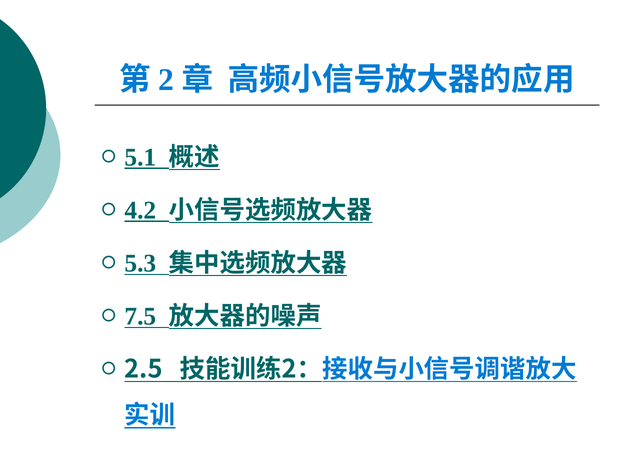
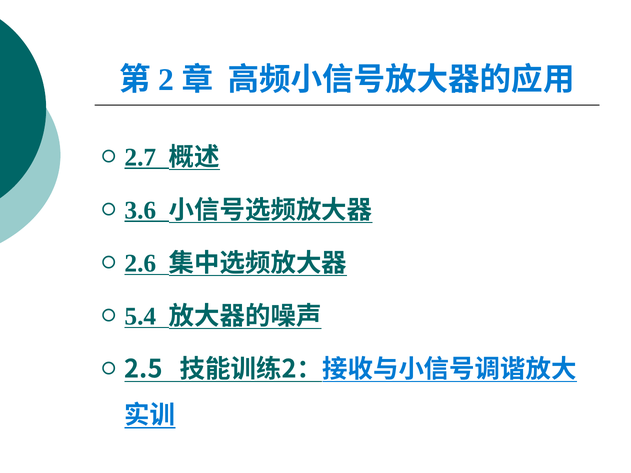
5.1: 5.1 -> 2.7 (140, 157)
4.2: 4.2 -> 3.6 (140, 210)
5.3: 5.3 -> 2.6 (140, 263)
7.5: 7.5 -> 5.4 (140, 316)
